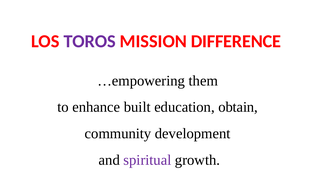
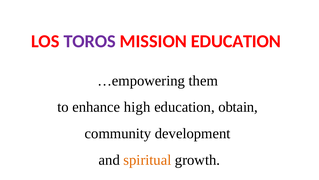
MISSION DIFFERENCE: DIFFERENCE -> EDUCATION (236, 41)
built: built -> high (137, 107)
spiritual colour: purple -> orange (147, 160)
